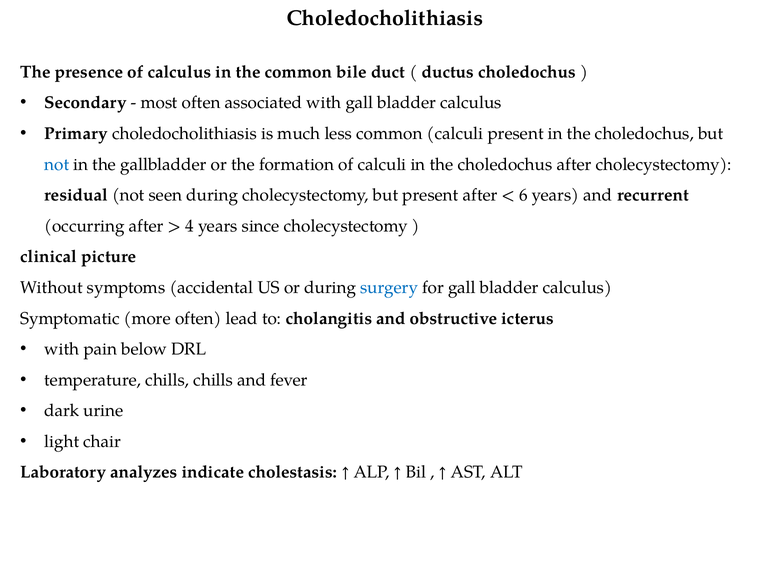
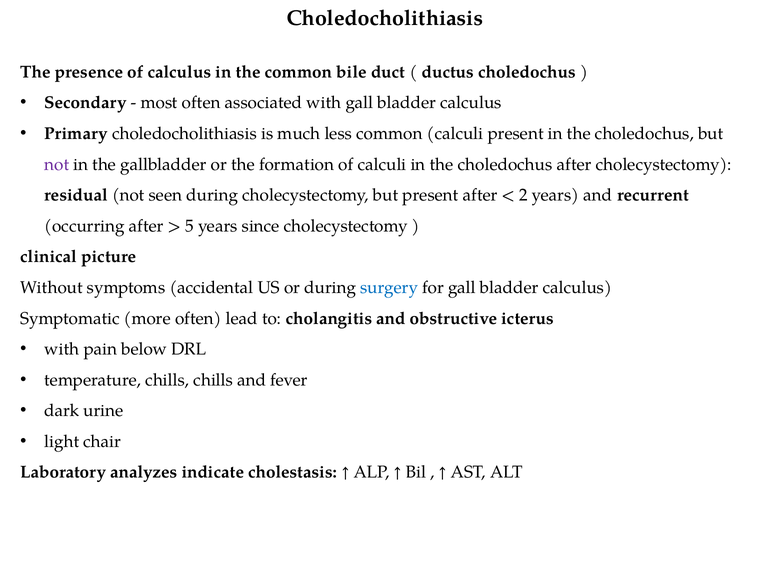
not colour: blue -> purple (57, 164)
6: 6 -> 2 (523, 195)
4: 4 -> 5 (190, 226)
